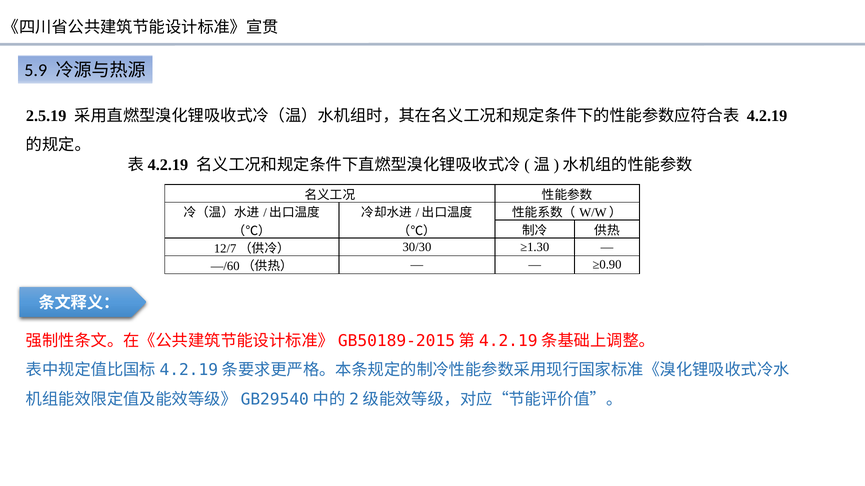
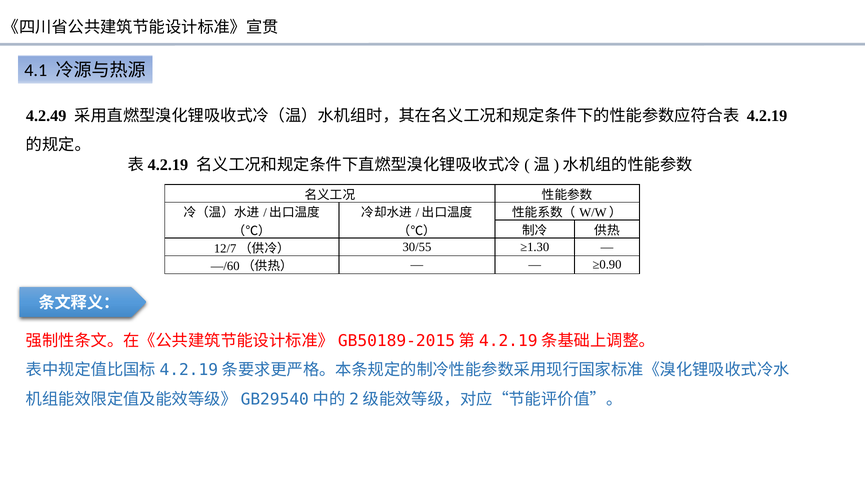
5.9: 5.9 -> 4.1 (36, 70)
2.5.19: 2.5.19 -> 4.2.49 (46, 116)
30/30: 30/30 -> 30/55 (417, 247)
